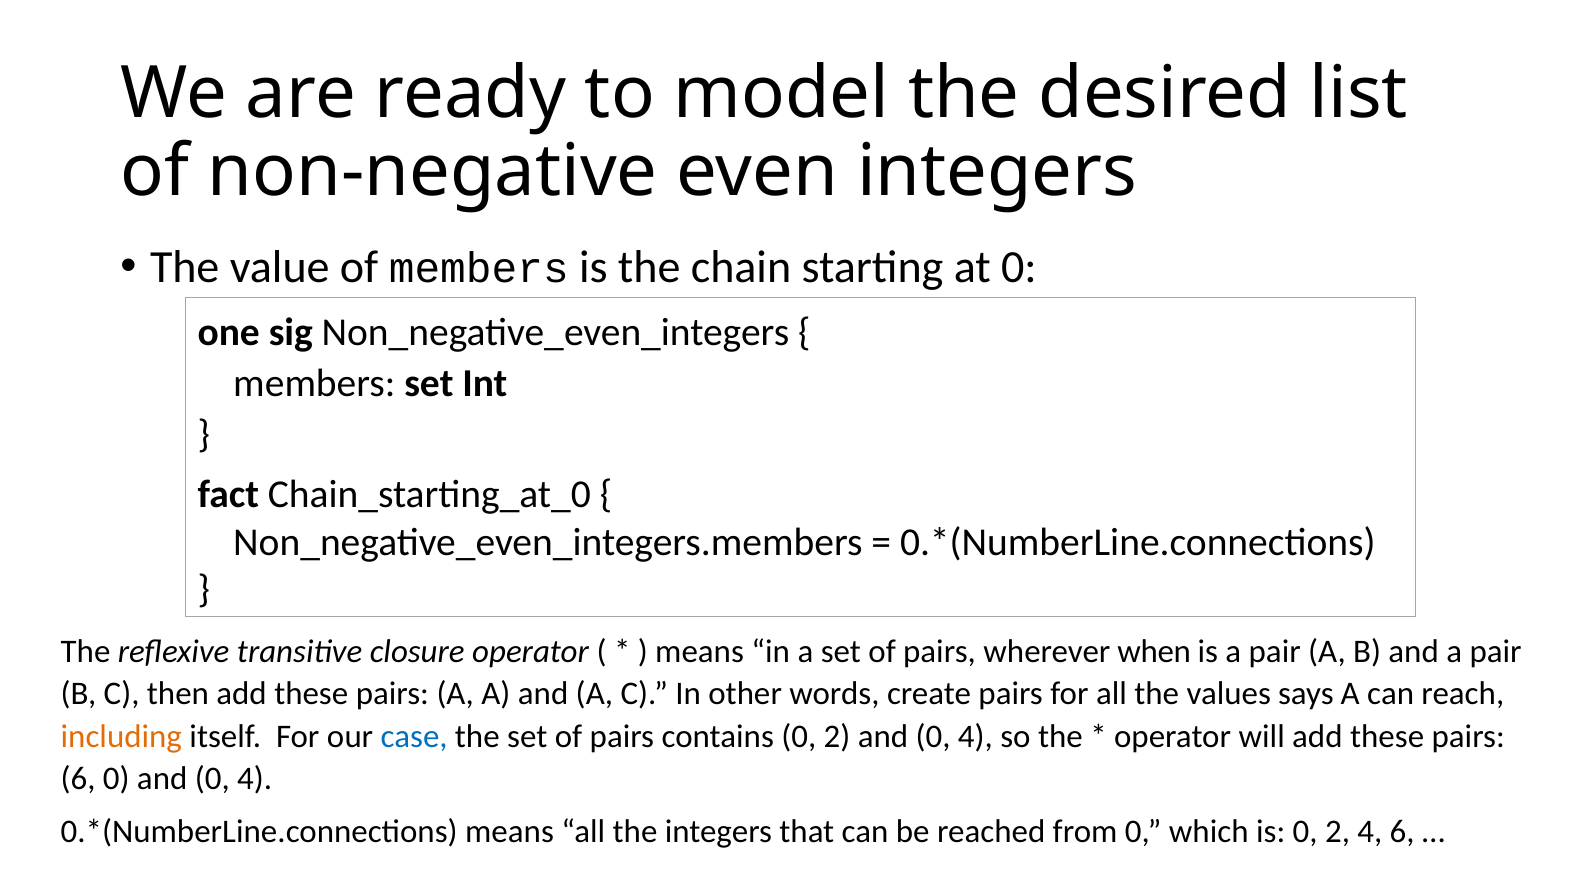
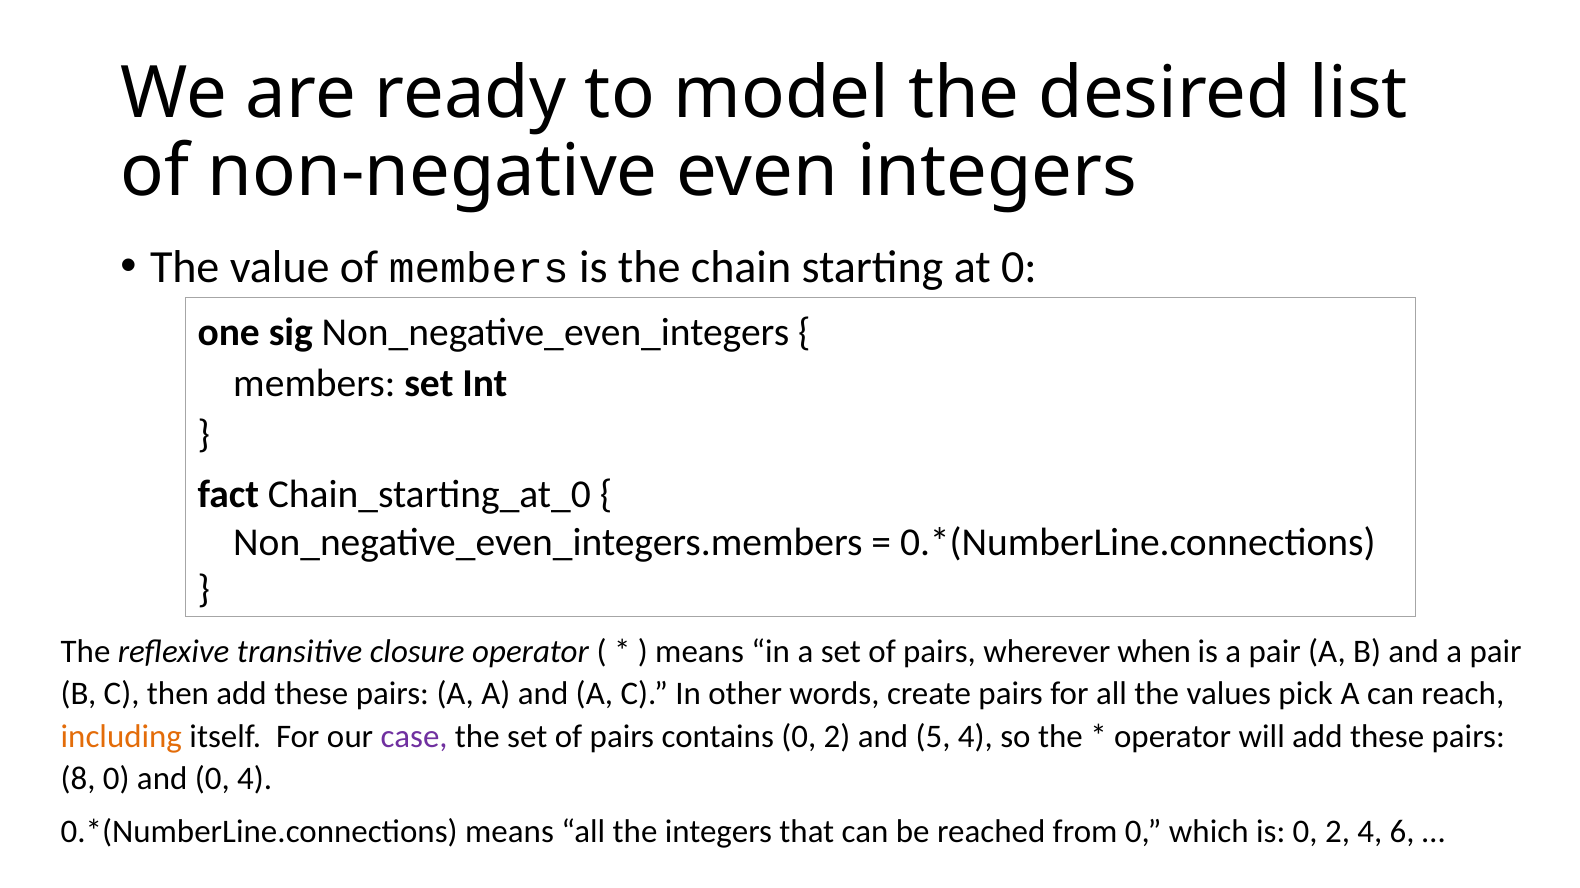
says: says -> pick (1306, 695)
case colour: blue -> purple (414, 737)
2 and 0: 0 -> 5 (933, 737)
6: 6 -> 8 (78, 779)
